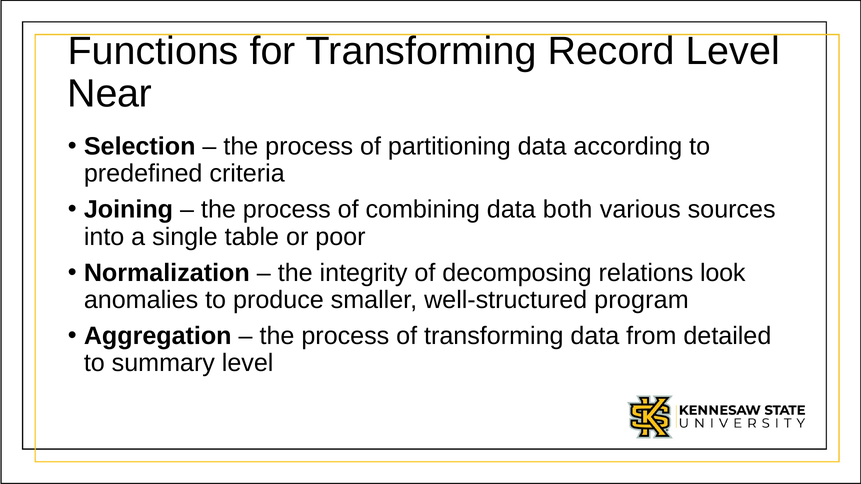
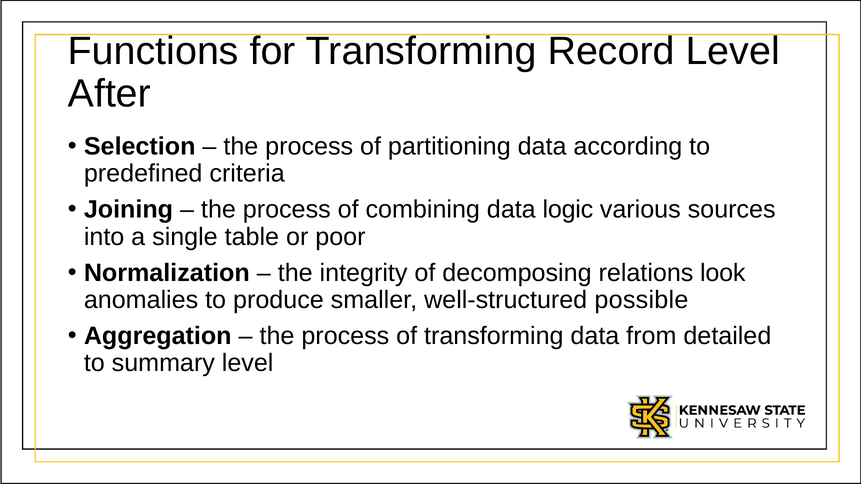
Near: Near -> After (109, 94)
both: both -> logic (568, 210)
program: program -> possible (641, 300)
